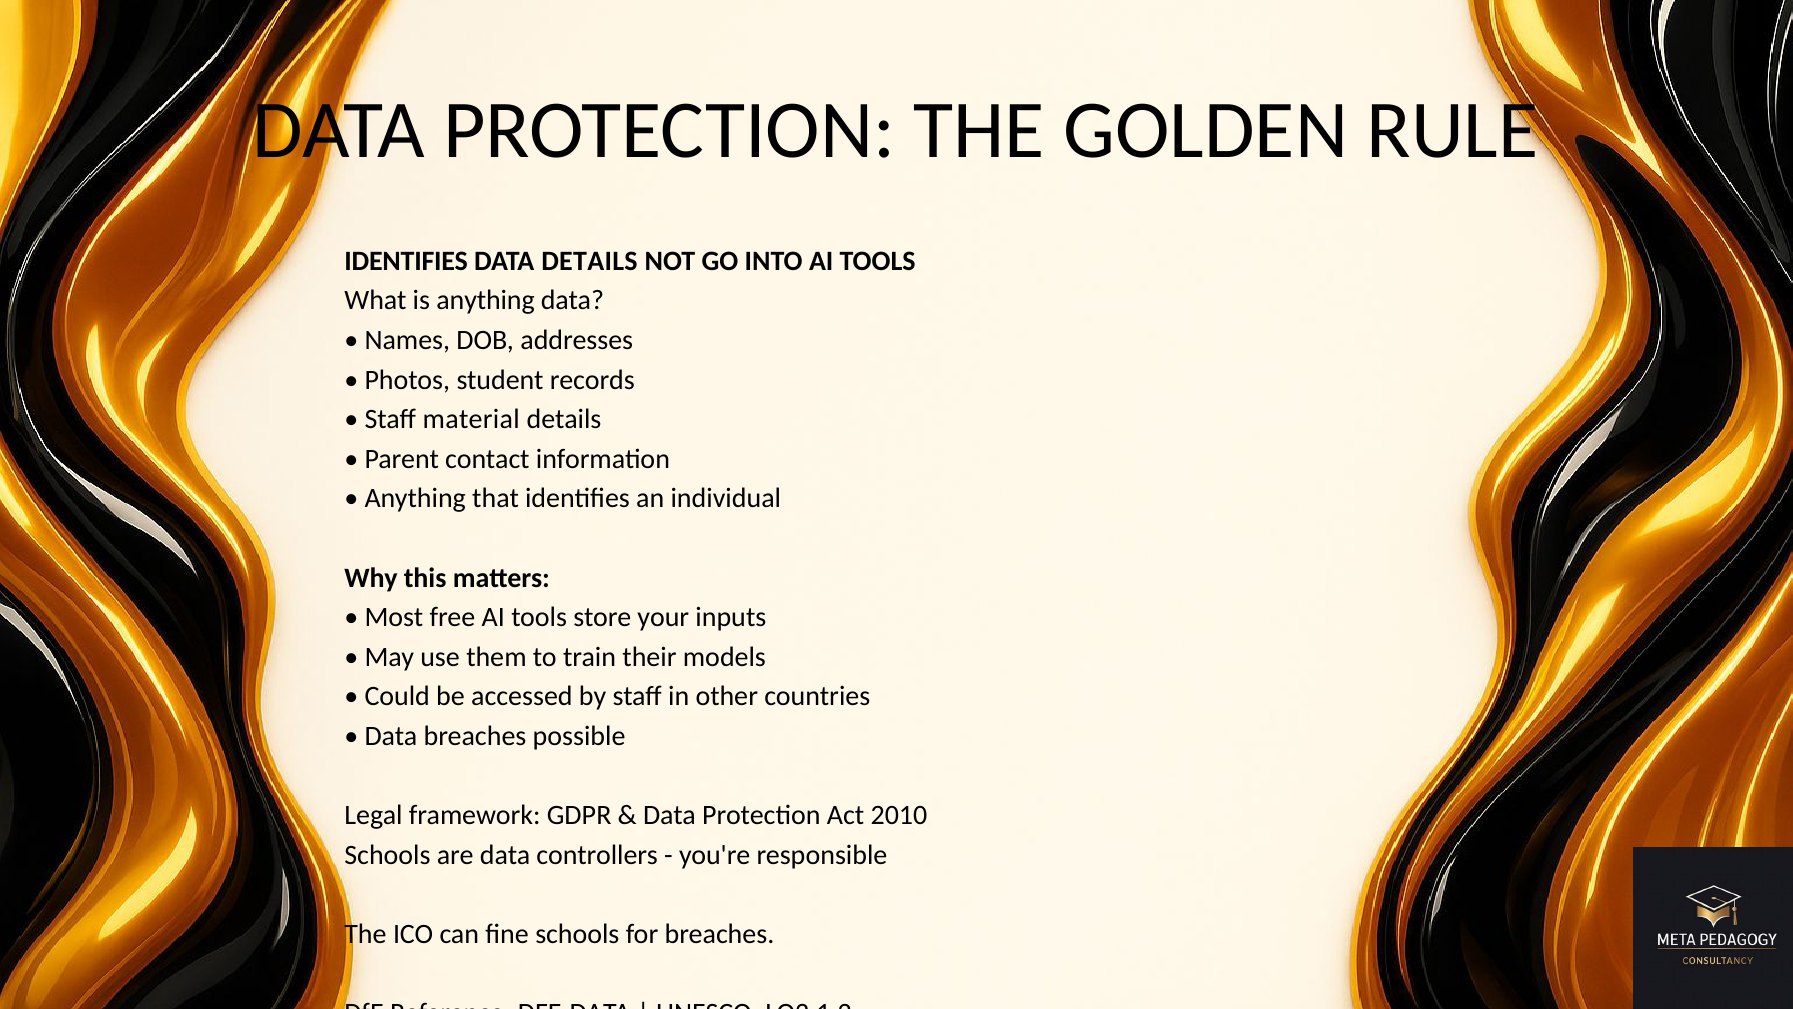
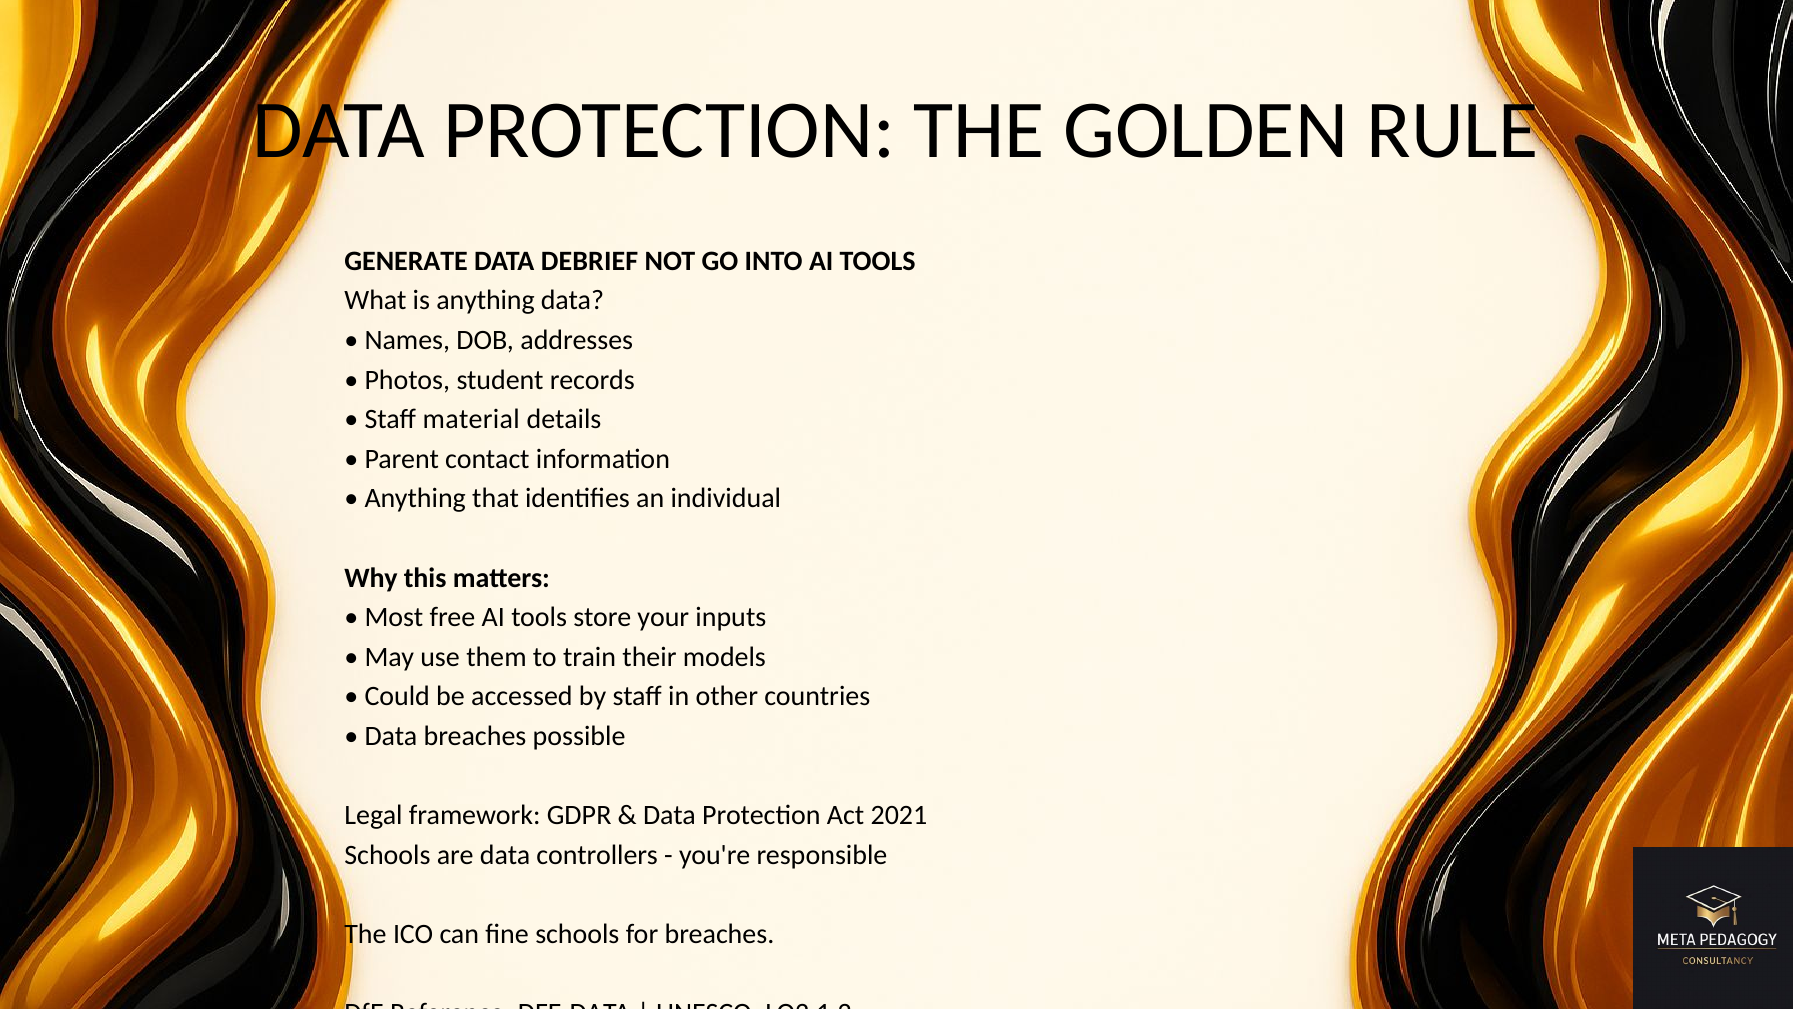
IDENTIFIES: IDENTIFIES -> GENERATE (406, 261)
DATA DETAILS: DETAILS -> DEBRIEF (590, 261)
2010: 2010 -> 2021 (899, 815)
